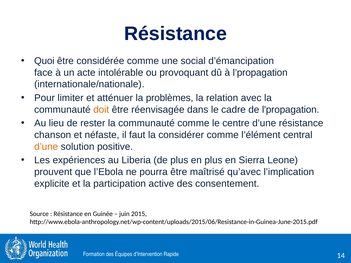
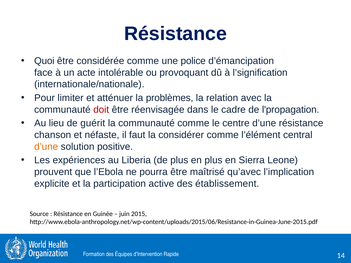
social: social -> police (193, 61)
l’propagation: l’propagation -> l’signification (260, 73)
doit colour: orange -> red (101, 110)
rester: rester -> guérit (93, 123)
consentement: consentement -> établissement (227, 184)
